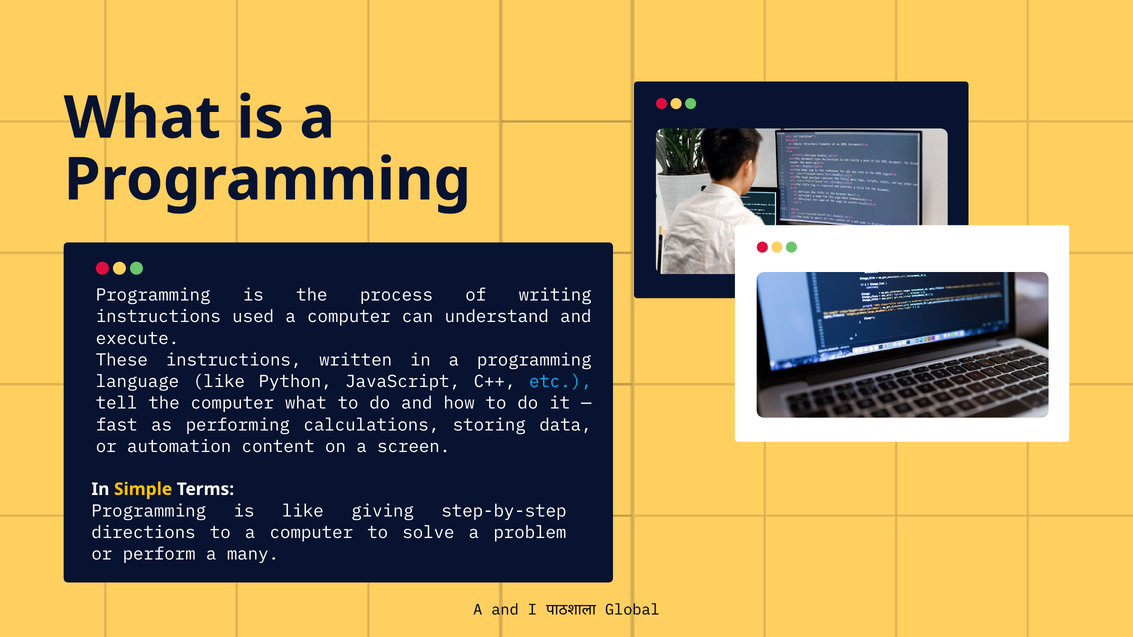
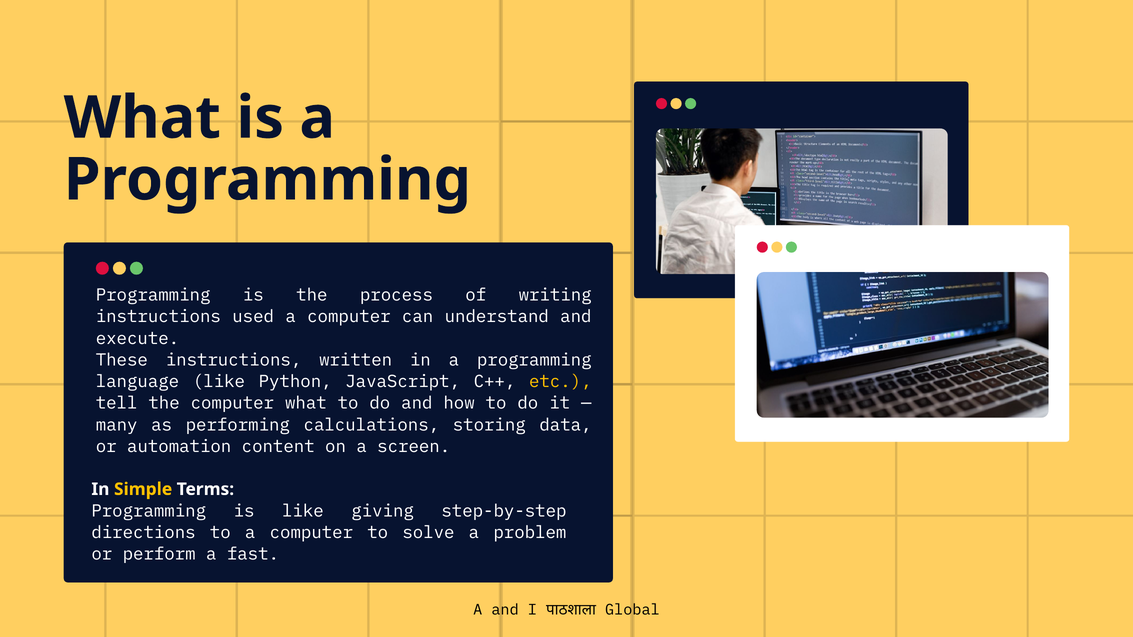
etc colour: light blue -> yellow (560, 382)
fast: fast -> many (117, 425)
many: many -> fast (253, 554)
